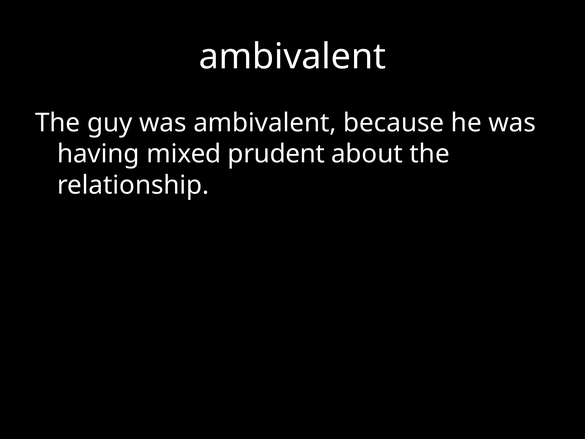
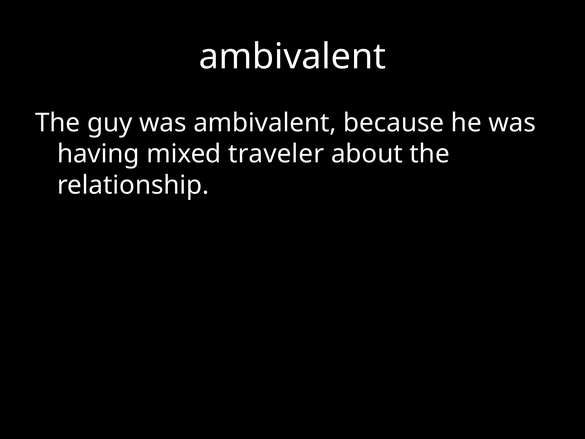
prudent: prudent -> traveler (276, 154)
